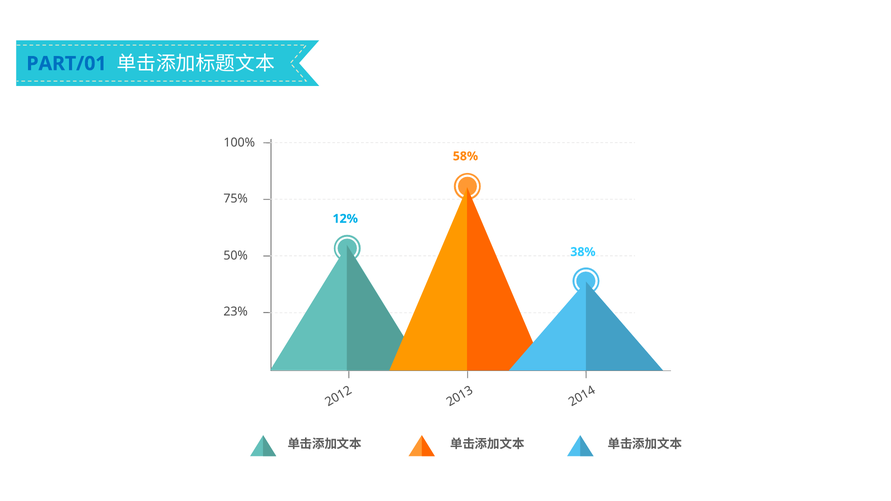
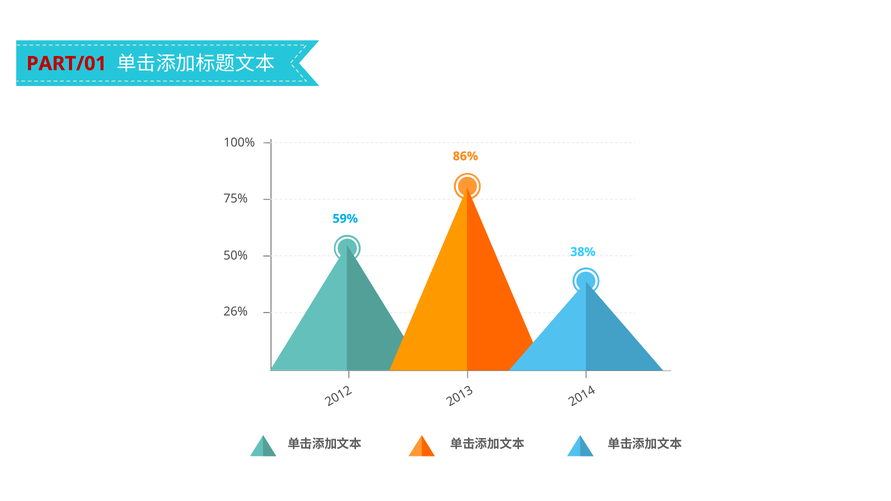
PART/01 colour: blue -> red (66, 64)
58%: 58% -> 86% (465, 156)
12%: 12% -> 59% (345, 219)
23%: 23% -> 26% (236, 312)
